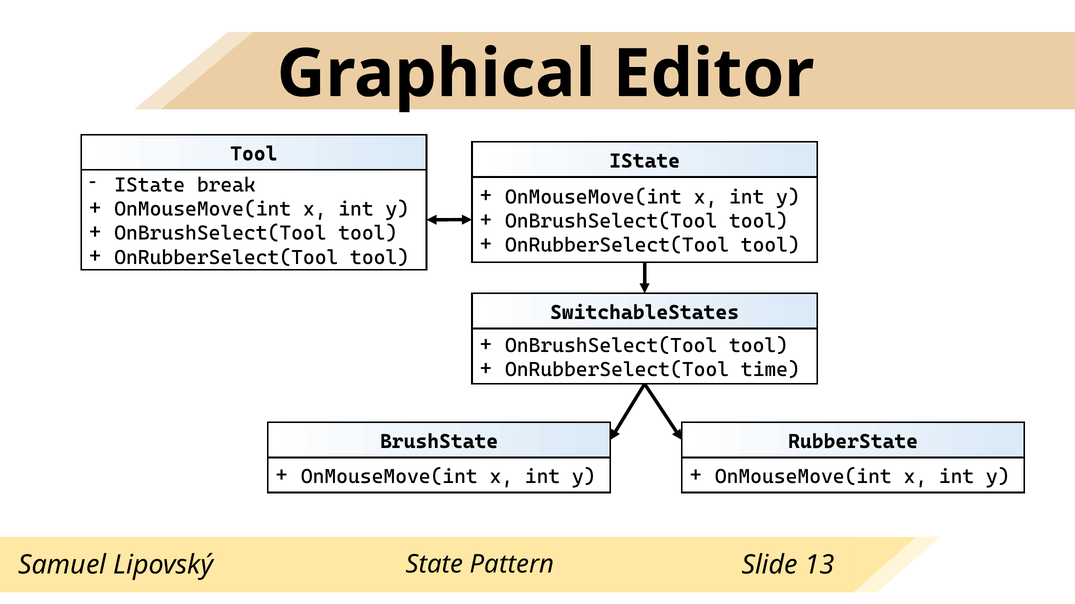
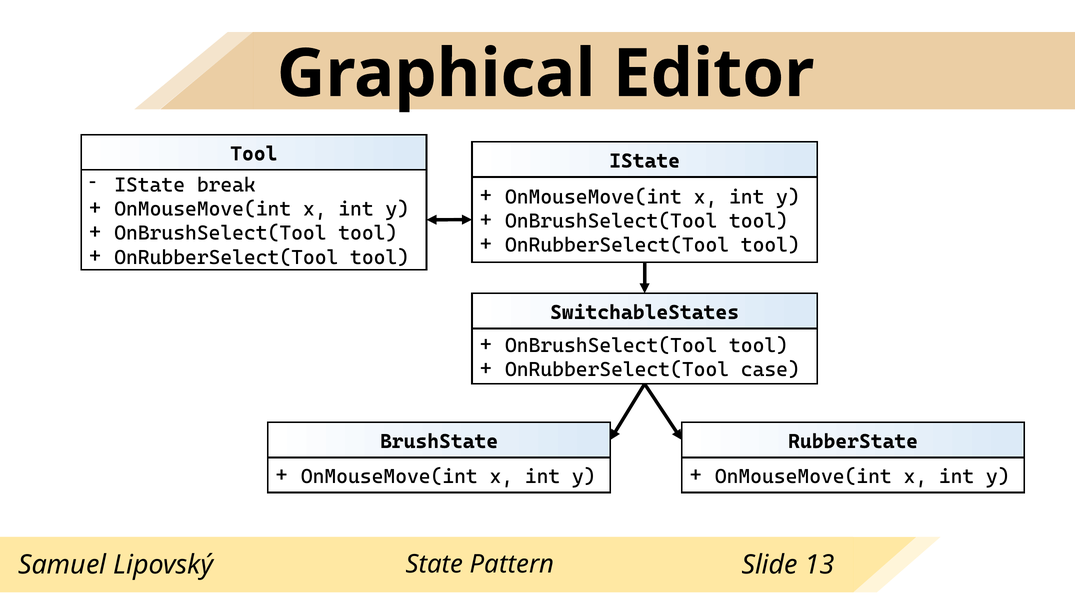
time: time -> case (770, 370)
